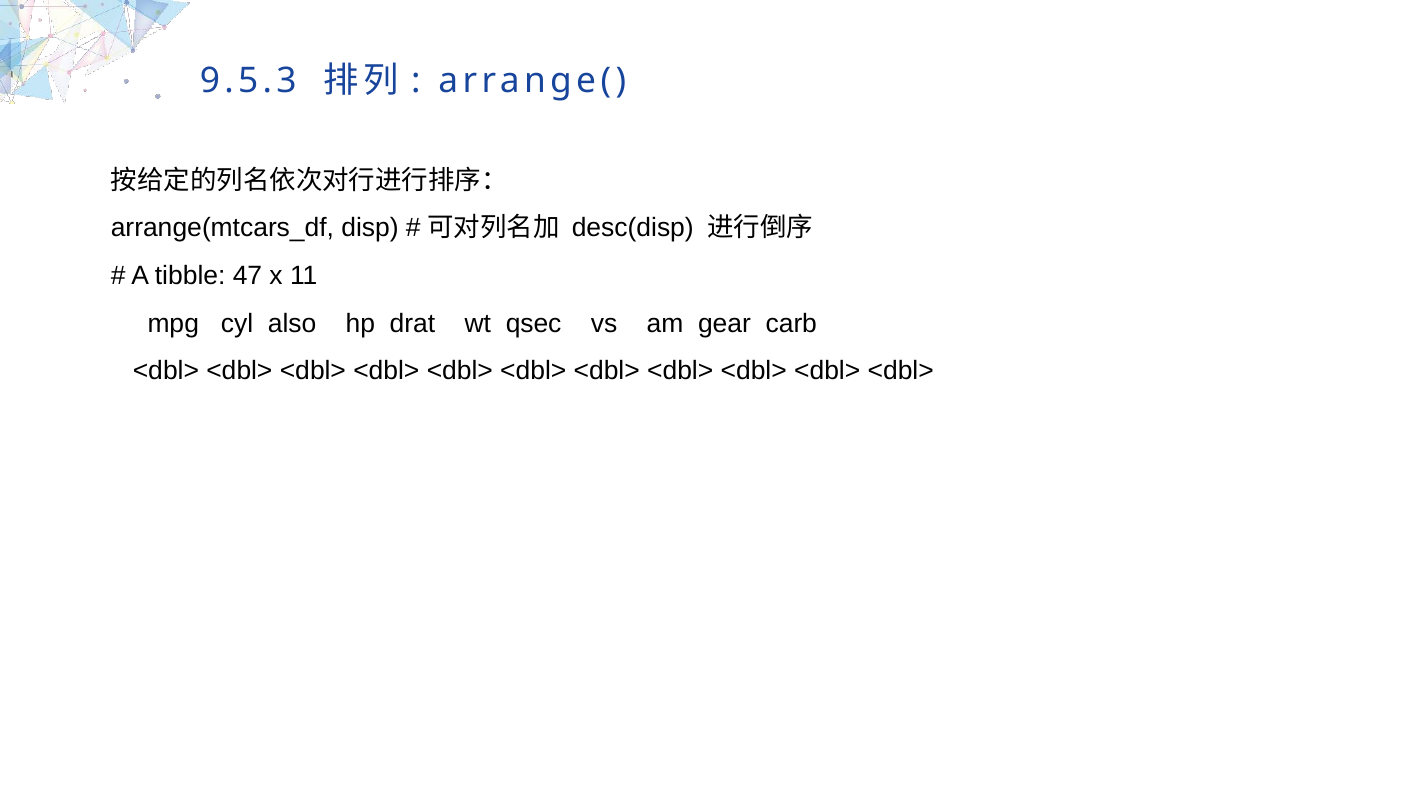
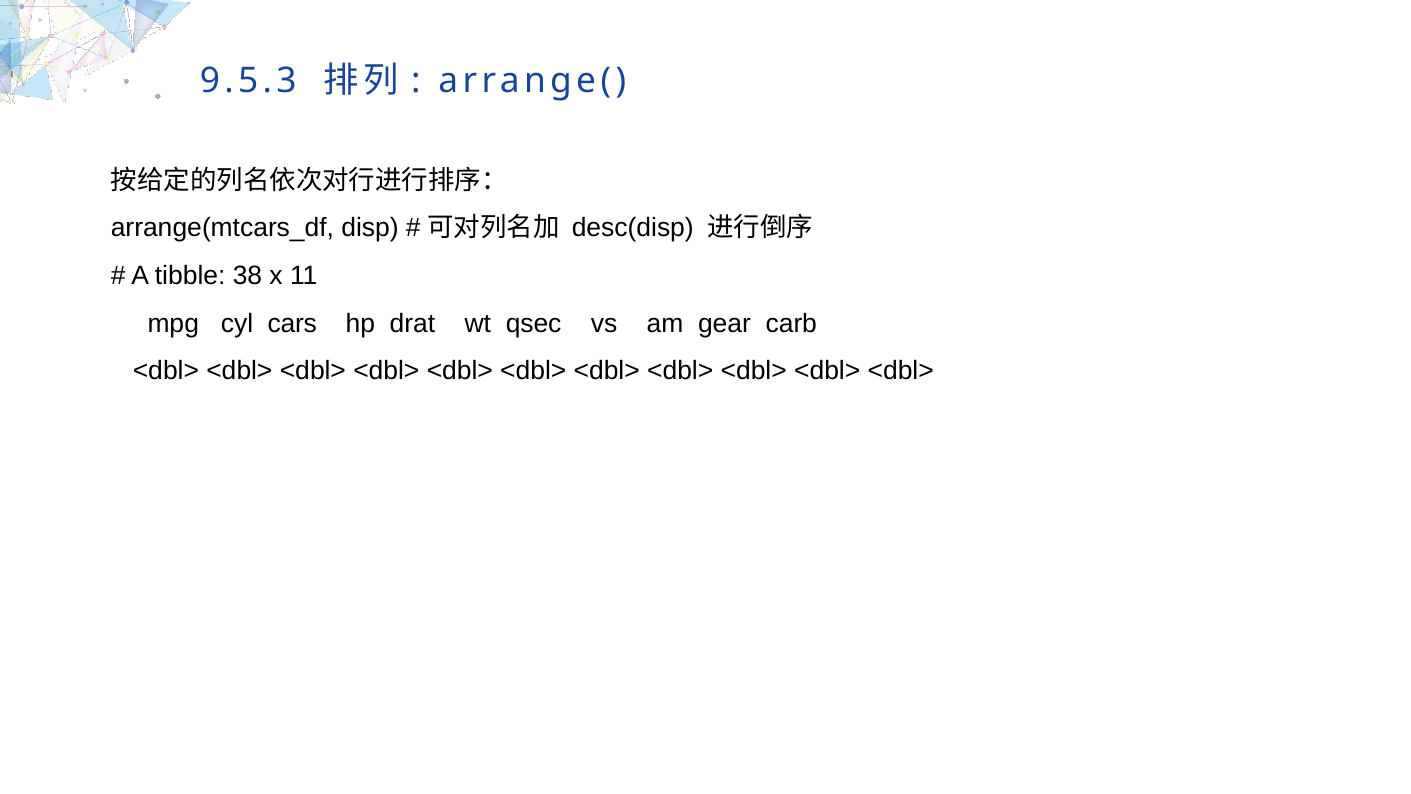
47: 47 -> 38 (247, 276)
also: also -> cars (292, 323)
